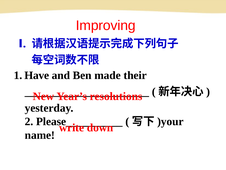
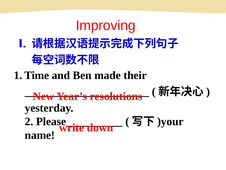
Have: Have -> Time (37, 75)
